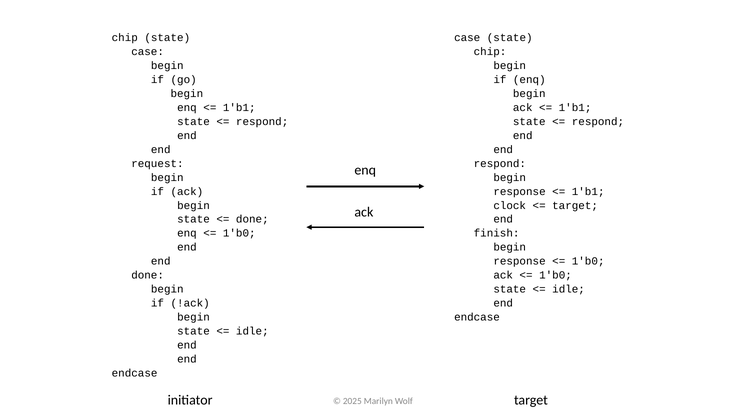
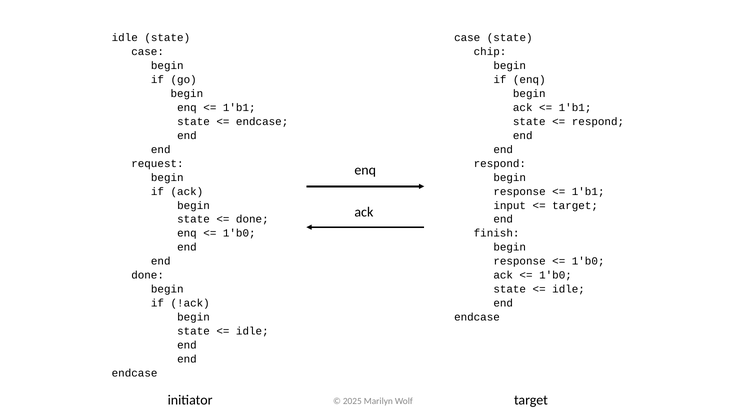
chip: chip -> idle (125, 38)
respond: respond -> endcase (262, 121)
clock: clock -> input (510, 205)
